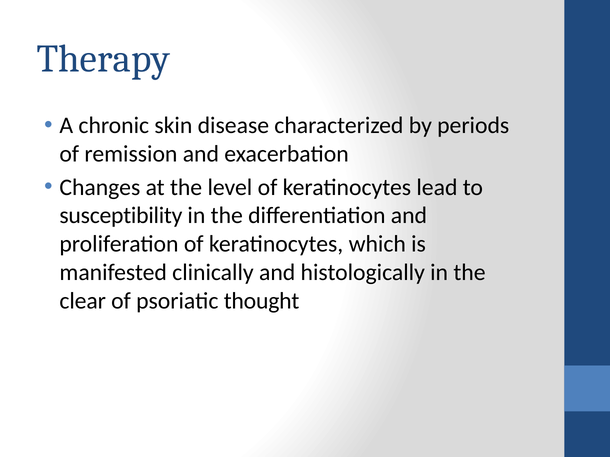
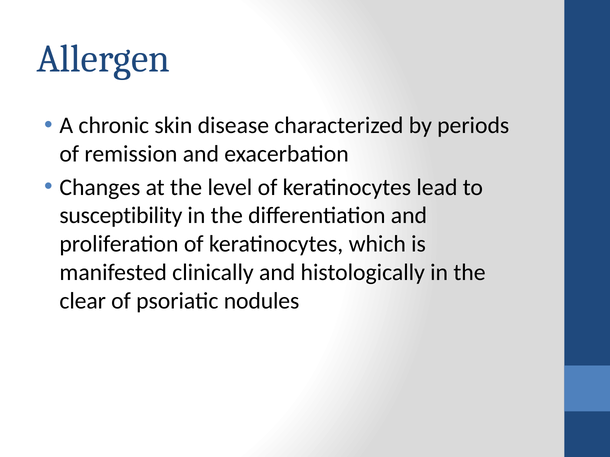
Therapy: Therapy -> Allergen (103, 59)
thought: thought -> nodules (262, 301)
